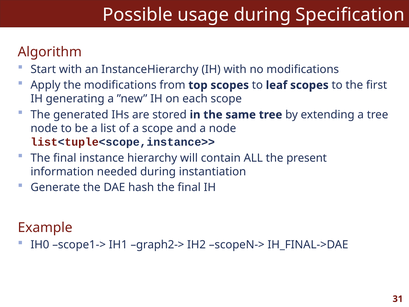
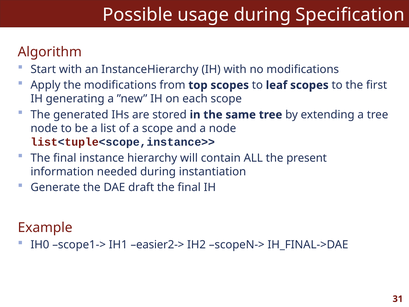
hash: hash -> draft (141, 187)
graph2->: graph2-> -> easier2-> (157, 245)
